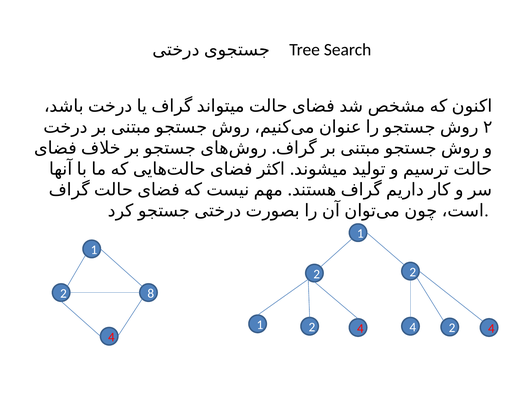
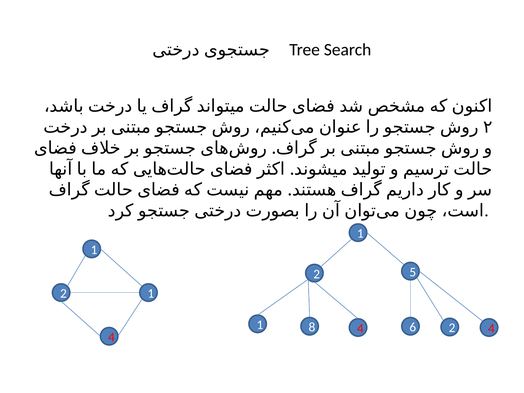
2 2: 2 -> 5 (413, 272)
2 8: 8 -> 1 (151, 293)
2: 2 -> 8 (312, 327)
4 4: 4 -> 6 (413, 327)
